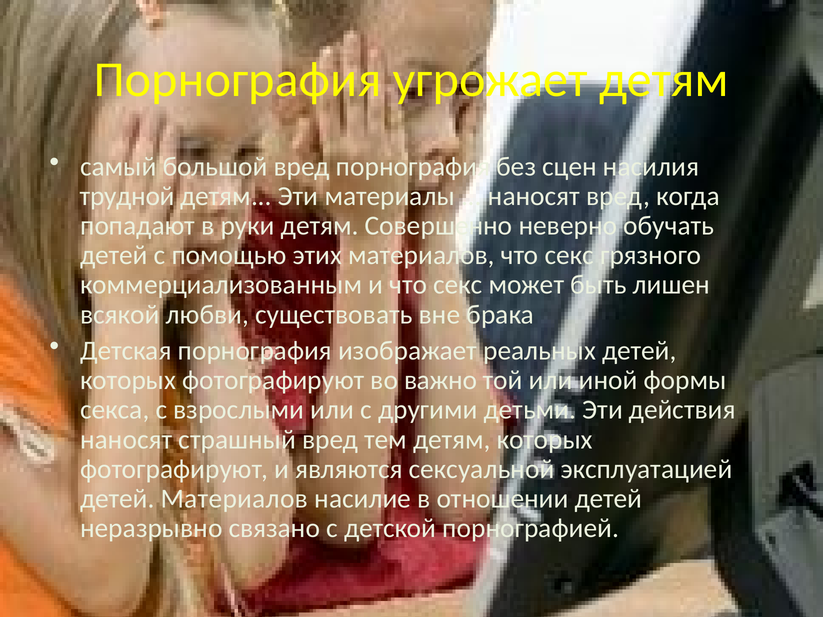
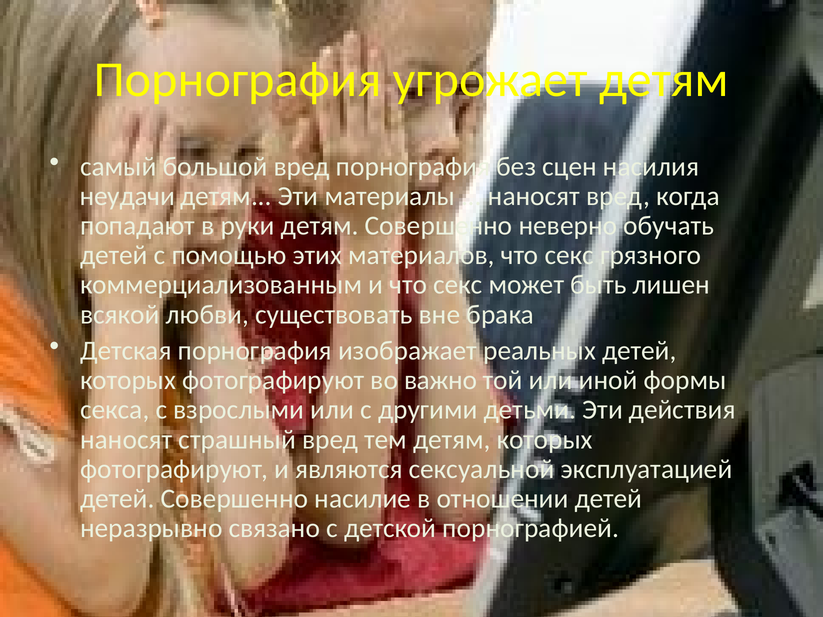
трудной: трудной -> неудачи (127, 196)
детей Материалов: Материалов -> Совершенно (234, 499)
